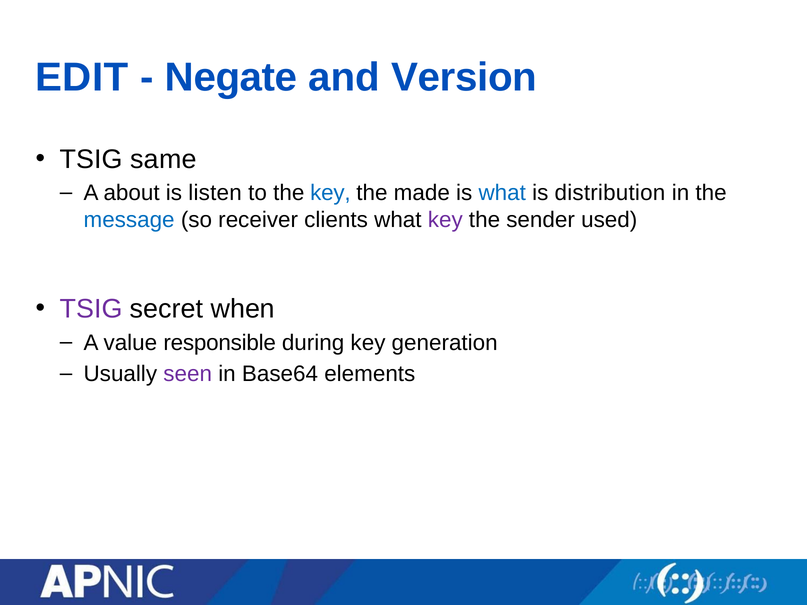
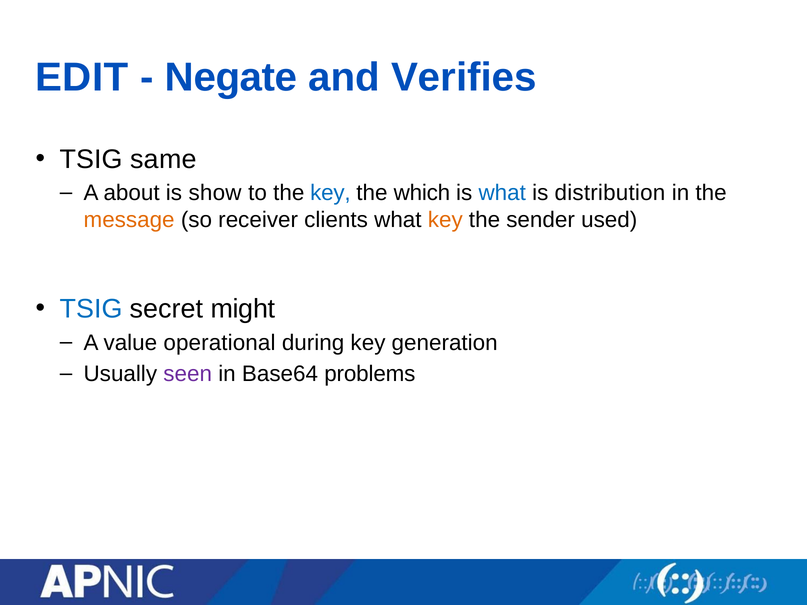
Version: Version -> Verifies (464, 77)
listen: listen -> show (215, 193)
made: made -> which (422, 193)
message colour: blue -> orange (129, 220)
key colour: purple -> orange (445, 220)
TSIG colour: purple -> blue (91, 309)
when: when -> might (243, 309)
responsible: responsible -> operational (219, 343)
elements: elements -> problems (370, 374)
